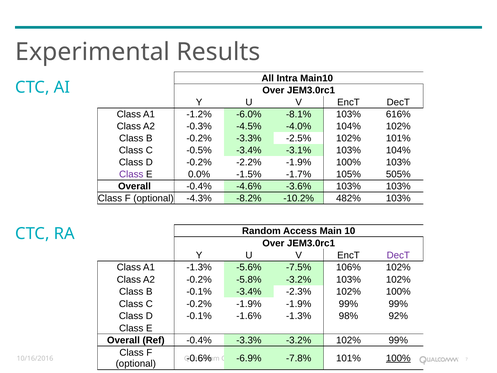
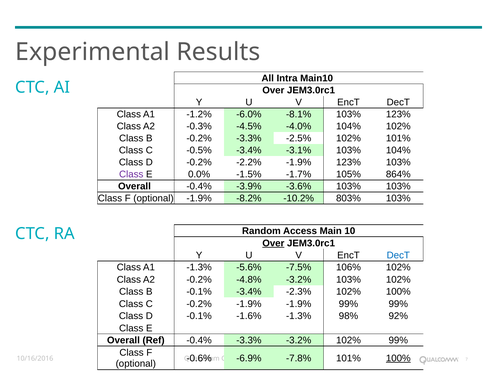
103% 616%: 616% -> 123% (398, 114)
-1.9% 100%: 100% -> 123% (348, 162)
505%: 505% -> 864% (398, 174)
-4.6%: -4.6% -> -3.9% (249, 186)
optional -4.3%: -4.3% -> -1.9% (199, 198)
482%: 482% -> 803% (348, 198)
Over underline: none -> present (273, 243)
DecT colour: purple -> blue (398, 255)
-5.8%: -5.8% -> -4.8% (249, 279)
